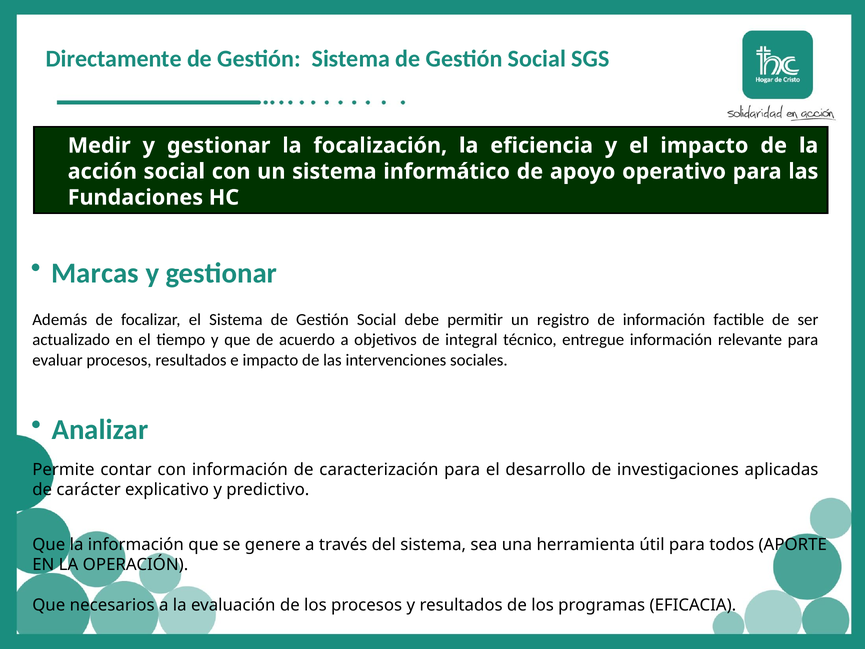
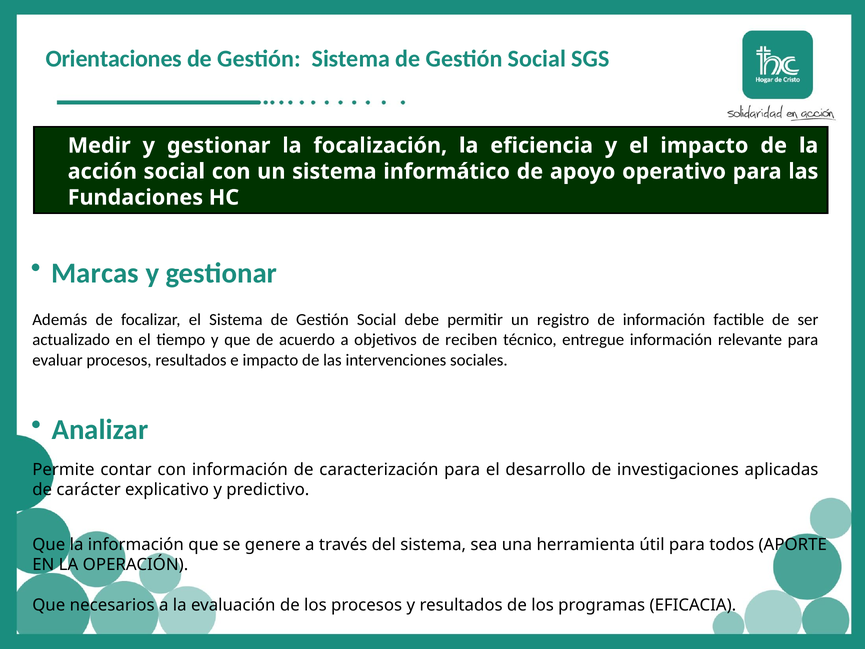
Directamente: Directamente -> Orientaciones (114, 59)
integral: integral -> reciben (471, 340)
